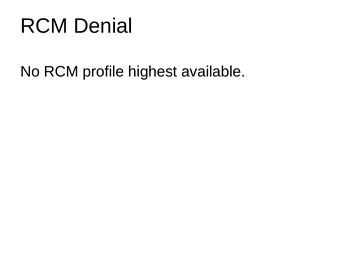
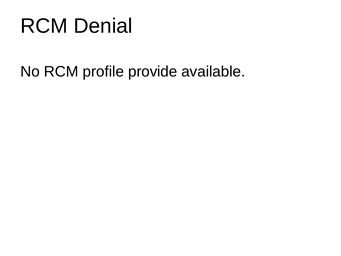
highest: highest -> provide (153, 72)
